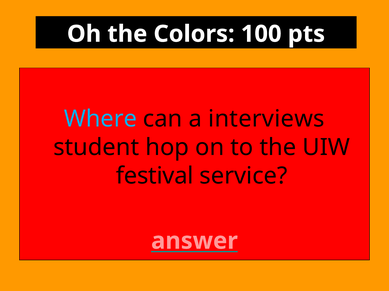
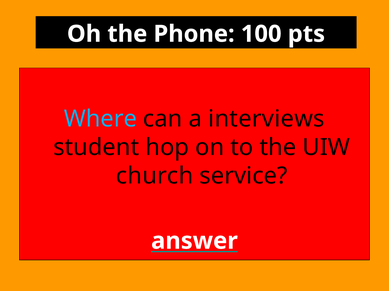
Colors: Colors -> Phone (194, 34)
festival: festival -> church (155, 176)
answer colour: pink -> white (194, 242)
